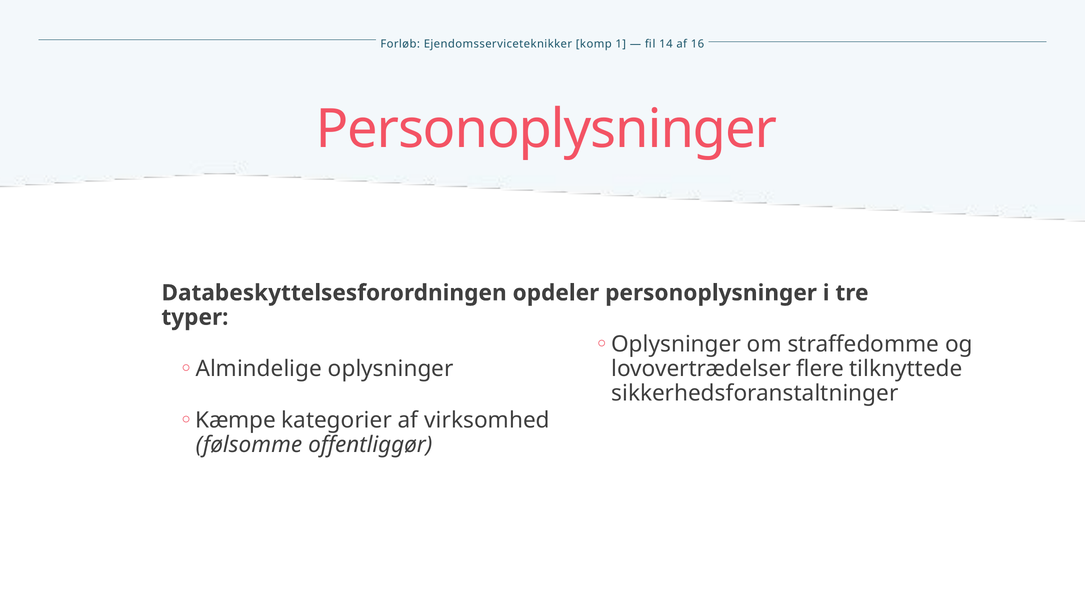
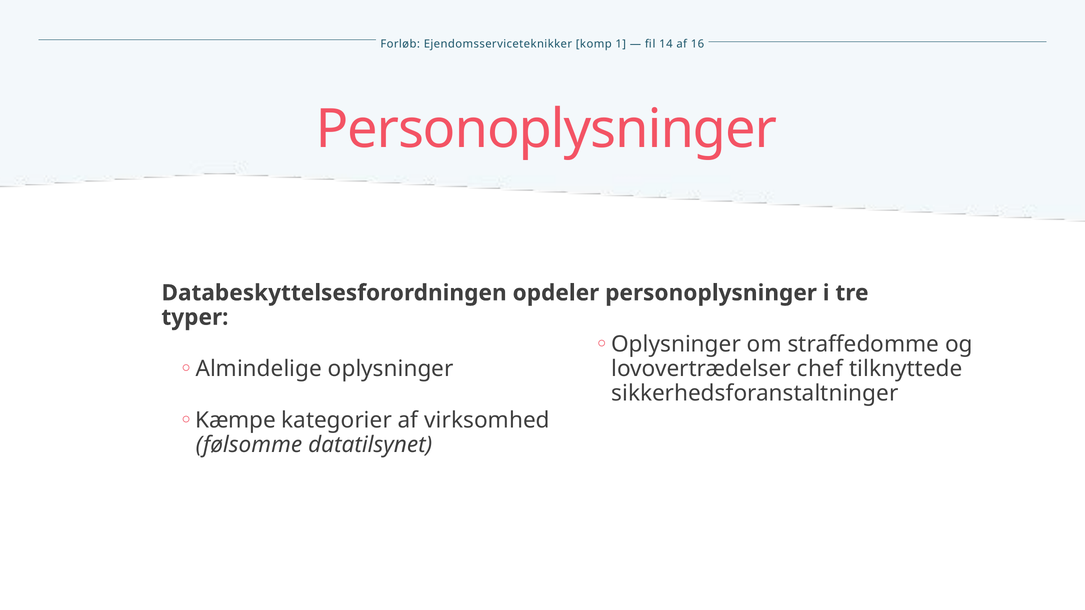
flere: flere -> chef (820, 369)
offentliggør: offentliggør -> datatilsynet (370, 445)
